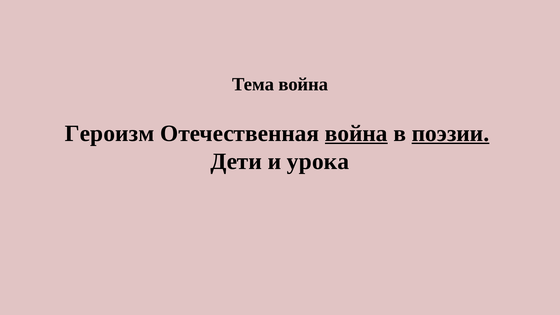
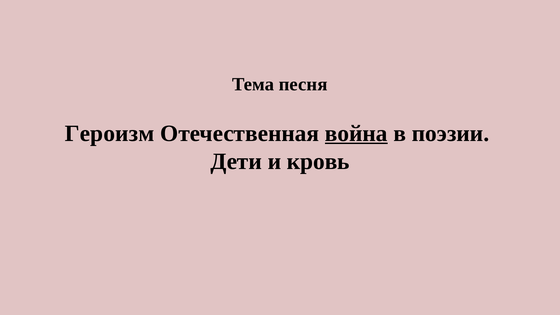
Тема война: война -> песня (303, 84)
поэзии underline: present -> none (450, 133)
урока: урока -> кровь (318, 161)
